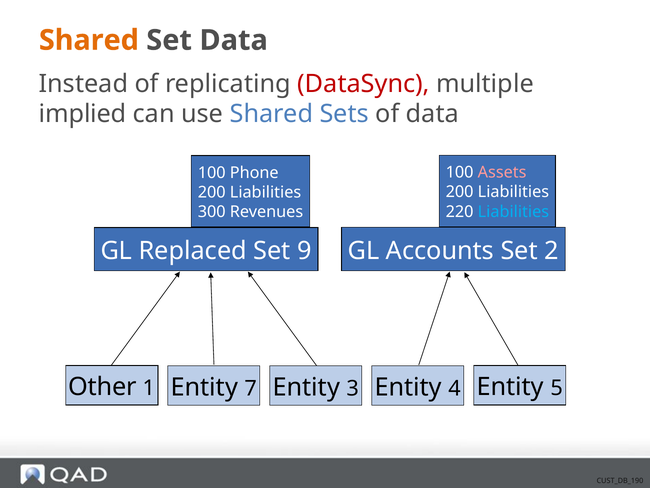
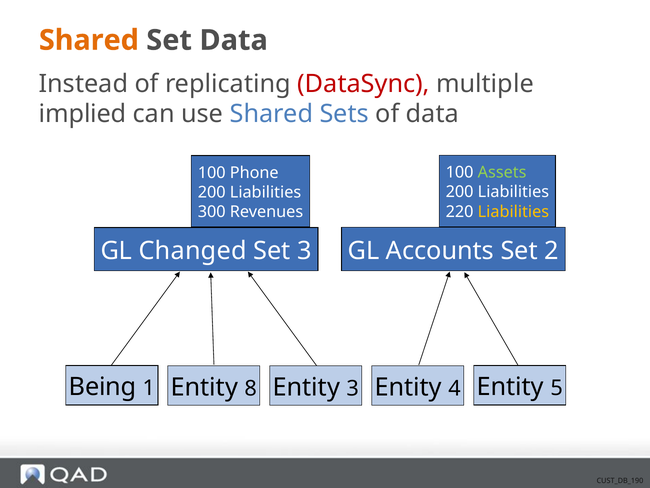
Assets colour: pink -> light green (502, 172)
Liabilities colour: light blue -> yellow (513, 211)
Replaced: Replaced -> Changed (193, 251)
Set 9: 9 -> 3 (304, 251)
Other: Other -> Being (103, 387)
7: 7 -> 8 (251, 388)
